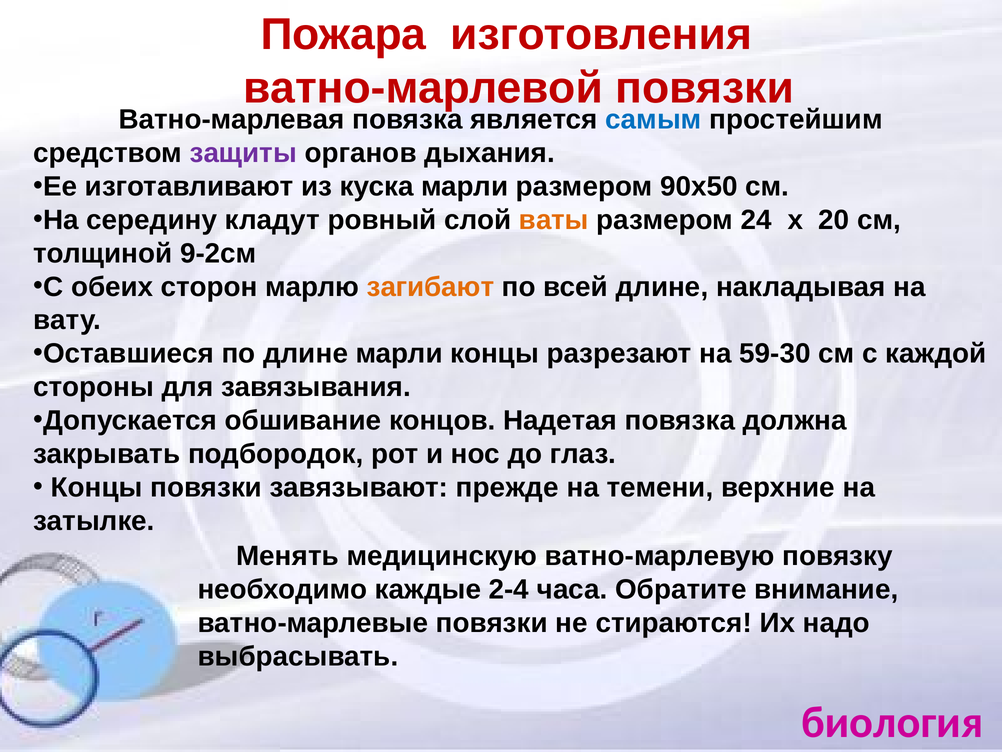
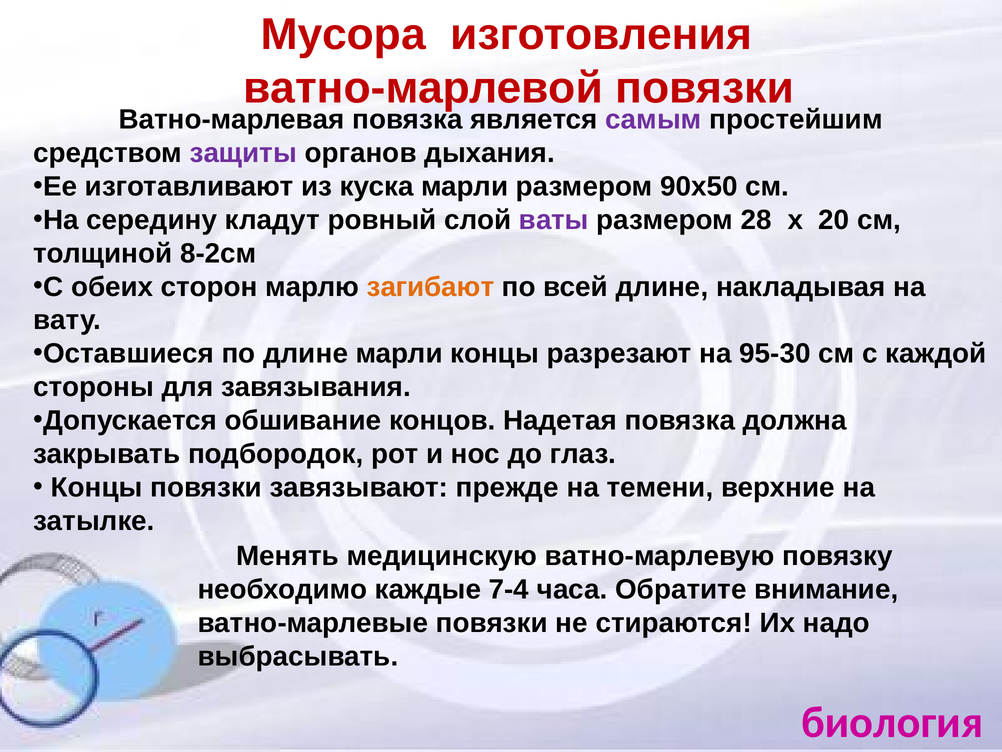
Пожара: Пожара -> Мусора (343, 35)
самым colour: blue -> purple (653, 120)
ваты colour: orange -> purple (554, 220)
24: 24 -> 28 (756, 220)
9-2см: 9-2см -> 8-2см (218, 253)
59-30: 59-30 -> 95-30 (775, 354)
2-4: 2-4 -> 7-4 (509, 589)
